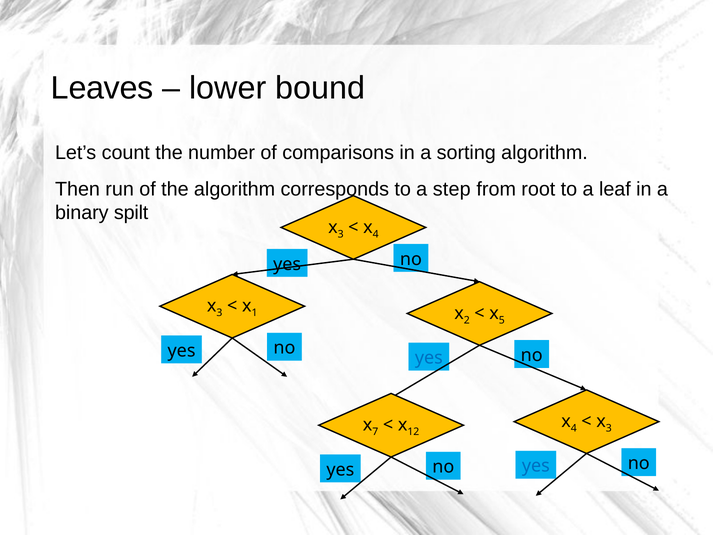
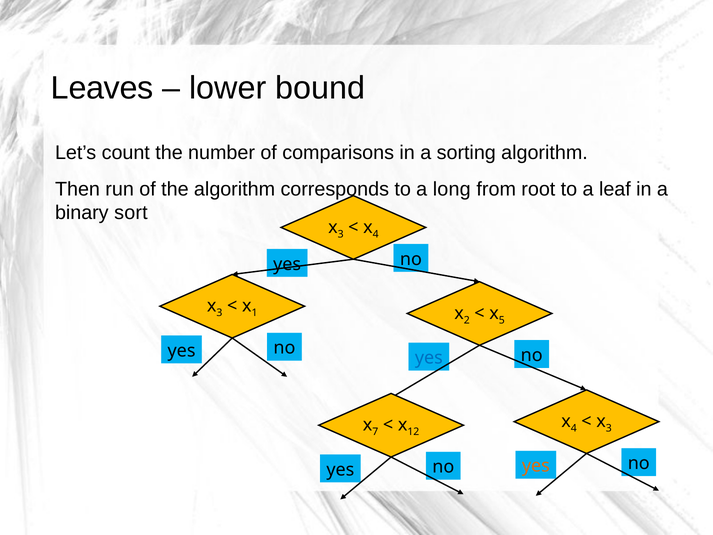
step: step -> long (452, 189)
spilt: spilt -> sort (131, 213)
yes colour: blue -> orange (536, 466)
